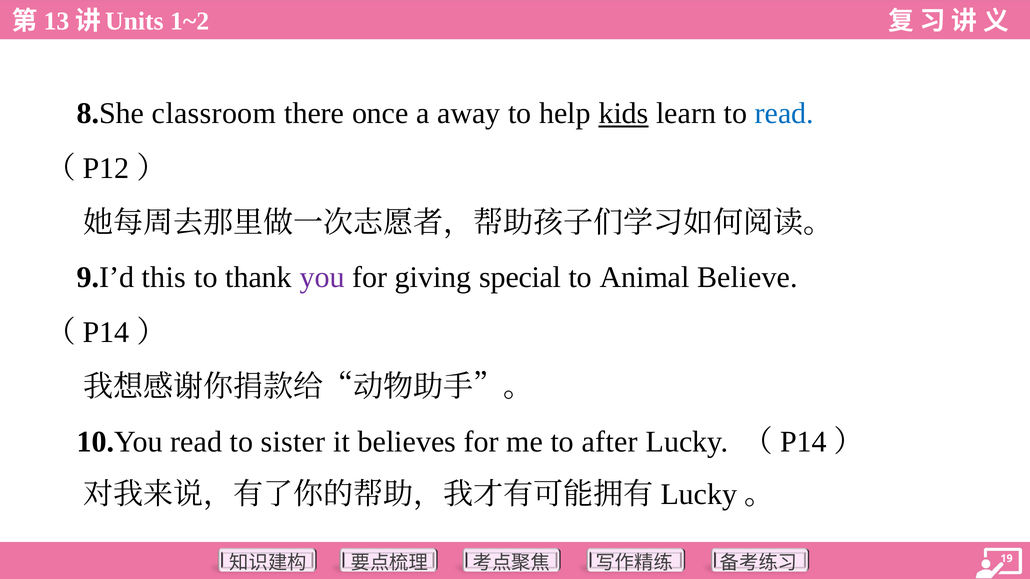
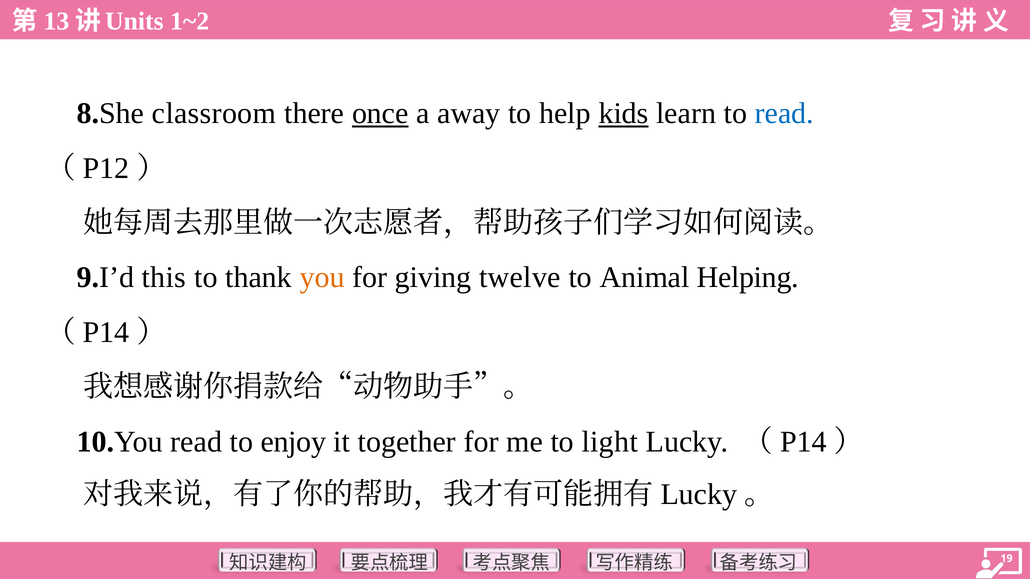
once underline: none -> present (380, 114)
you colour: purple -> orange (322, 278)
special: special -> twelve (520, 278)
Believe: Believe -> Helping (748, 278)
sister: sister -> enjoy (293, 442)
believes: believes -> together (407, 442)
after: after -> light (610, 442)
